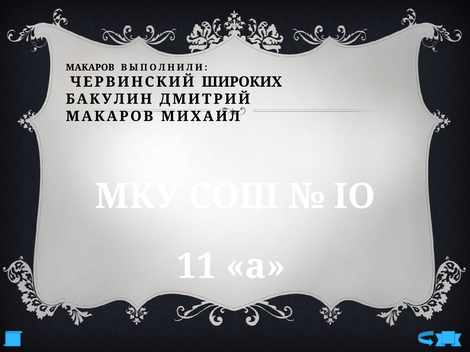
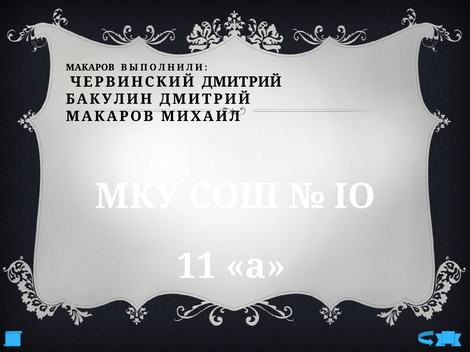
ЧЕРВИНСКИЙ ШИРОКИХ: ШИРОКИХ -> ДМИТРИЙ (242, 82)
